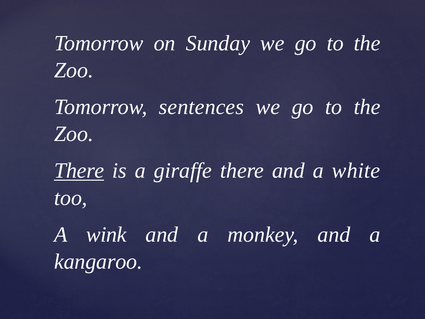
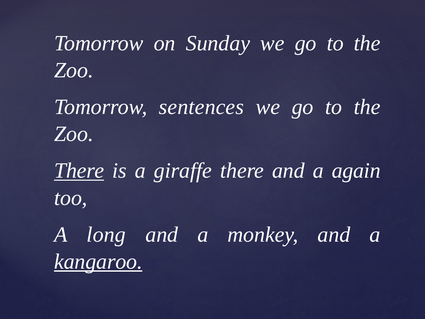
white: white -> again (356, 171)
wink: wink -> long (106, 234)
kangaroo underline: none -> present (98, 261)
